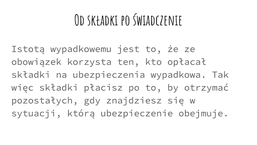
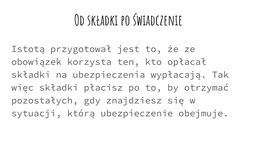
wypadkowemu: wypadkowemu -> przygotował (81, 49)
wypadkowa: wypadkowa -> wypłacają (179, 74)
